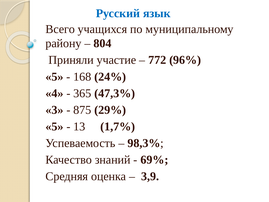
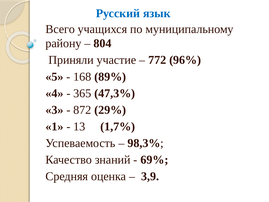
24%: 24% -> 89% (110, 77)
875: 875 -> 872 (82, 110)
5: 5 -> 1 (54, 126)
